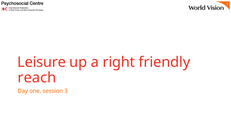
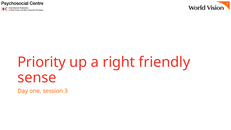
Leisure: Leisure -> Priority (42, 62)
reach: reach -> sense (37, 78)
